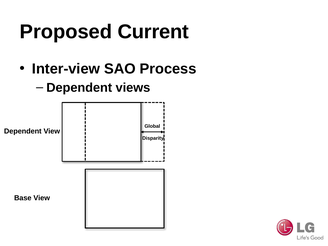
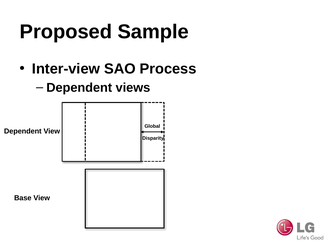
Current: Current -> Sample (153, 32)
